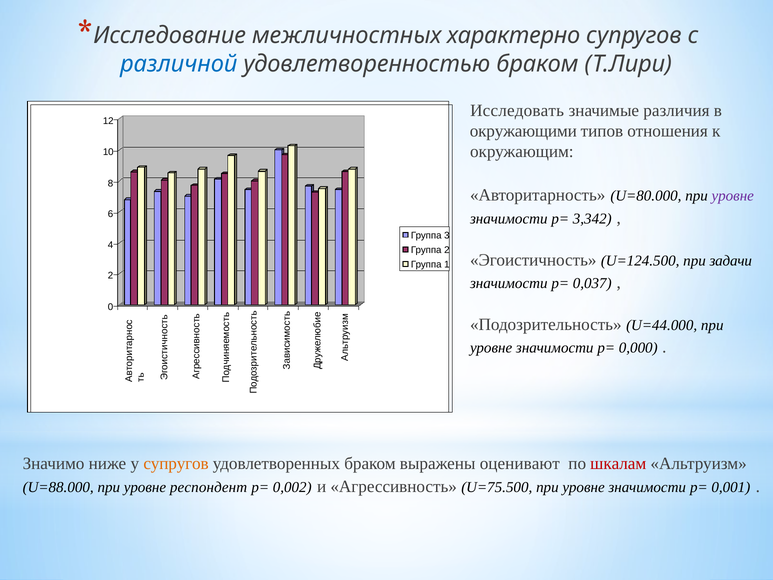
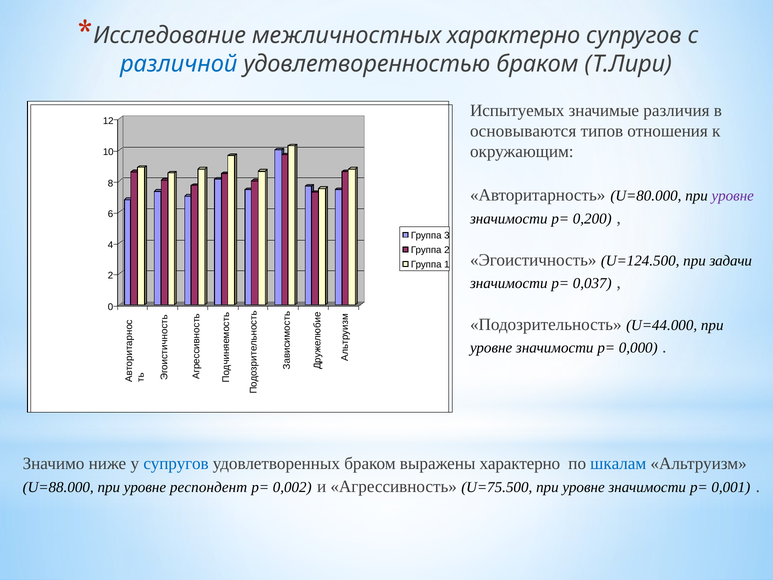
Исследовать: Исследовать -> Испытуемых (517, 110)
окружающими: окружающими -> основываются (523, 131)
3,342: 3,342 -> 0,200 (592, 219)
супругов colour: orange -> blue (176, 463)
выражены оценивают: оценивают -> характерно (520, 463)
шкалам colour: red -> blue (618, 463)
